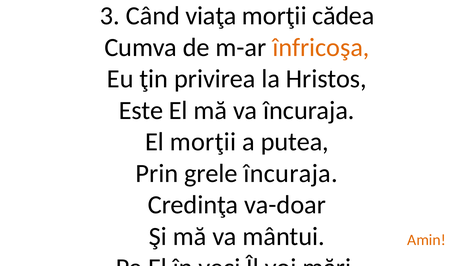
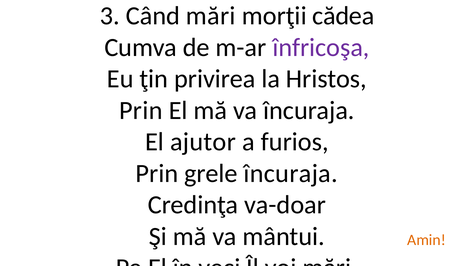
Când viaţa: viaţa -> mări (211, 16)
înfricoşa colour: orange -> purple (321, 47)
Este: Este -> Prin (141, 111)
El morţii: morţii -> ajutor (203, 142)
putea: putea -> furios (295, 142)
